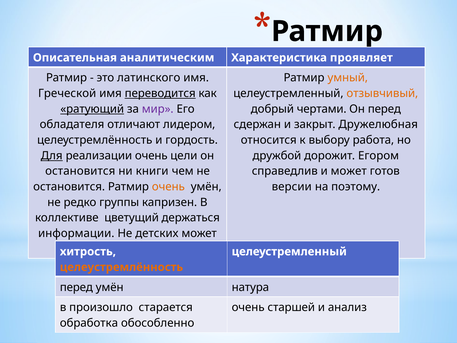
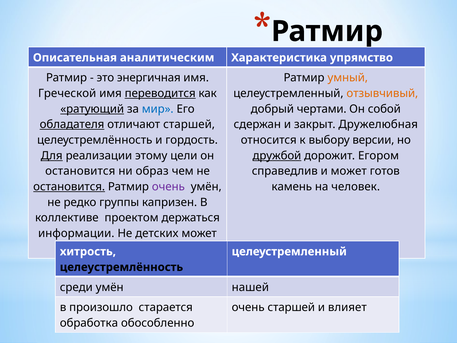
проявляет: проявляет -> упрямство (361, 58)
латинского: латинского -> энергичная (149, 78)
мир colour: purple -> blue (158, 109)
Он перед: перед -> собой (384, 109)
обладателя underline: none -> present (72, 124)
отличают лидером: лидером -> старшей (189, 124)
работа: работа -> версии (373, 140)
реализации очень: очень -> этому (151, 155)
дружбой underline: none -> present (277, 155)
книги: книги -> образ (152, 171)
остановится underline: none -> present (69, 187)
очень colour: orange -> purple (168, 187)
версии: версии -> камень (292, 187)
поэтому: поэтому -> человек (356, 187)
цветущий: цветущий -> проектом (132, 218)
целеустремлённость colour: orange -> black (121, 267)
перед: перед -> среди (76, 287)
натура: натура -> нашей (250, 287)
анализ: анализ -> влияет (347, 307)
